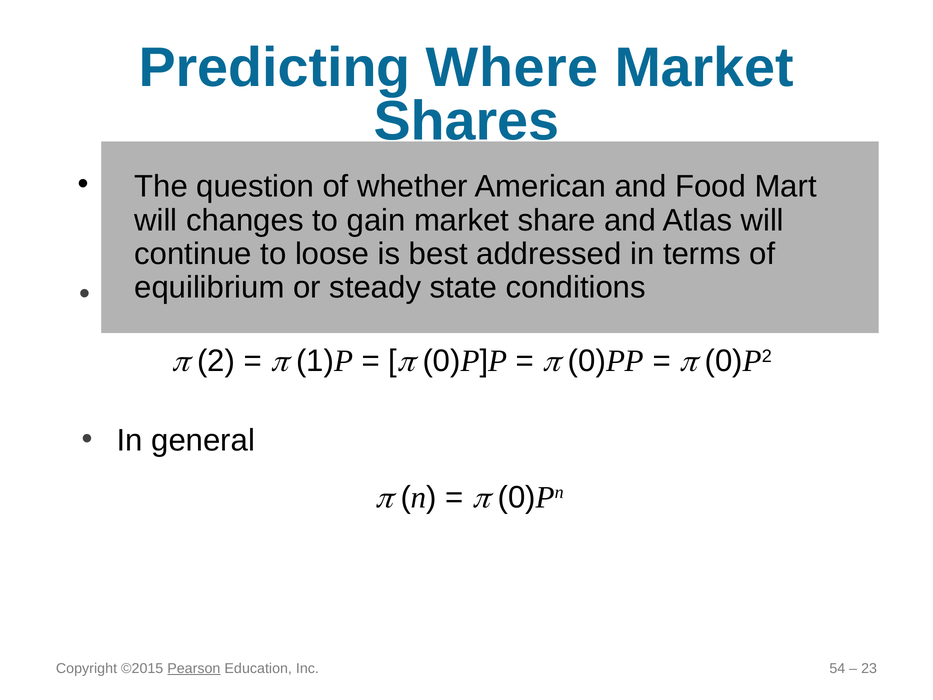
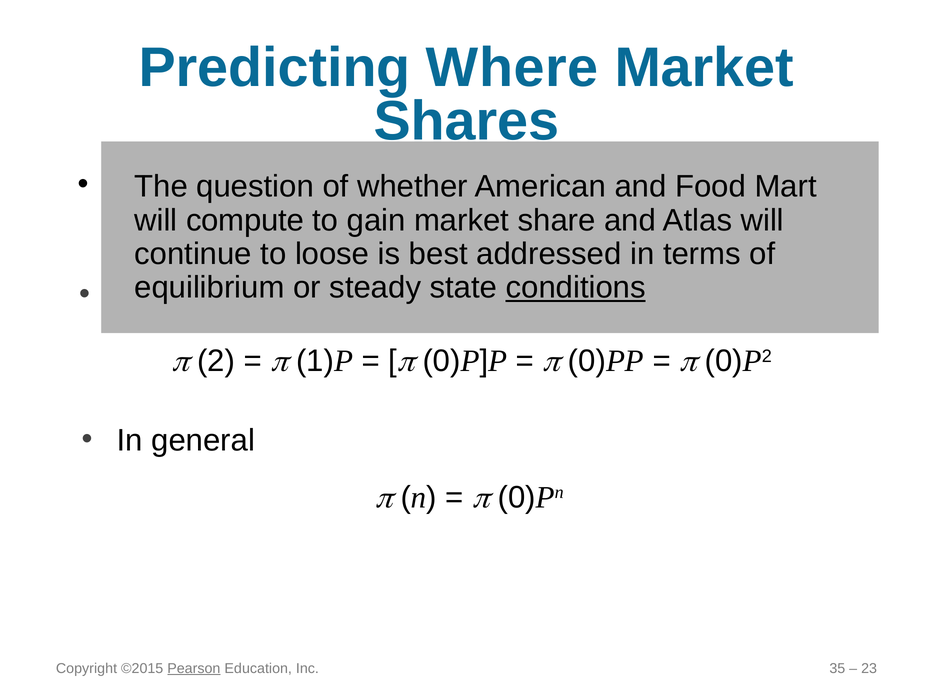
changes: changes -> compute (245, 220)
conditions underline: none -> present (576, 287)
54: 54 -> 35 (837, 668)
